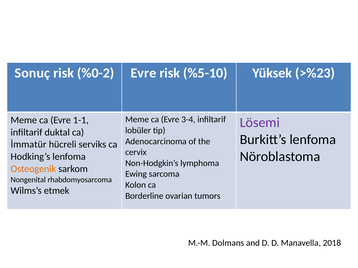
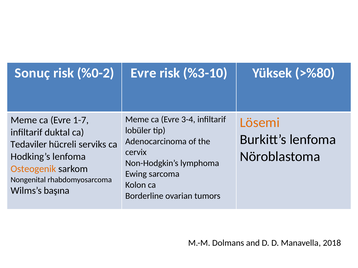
%5-10: %5-10 -> %3-10 (205, 73)
>%23: >%23 -> >%80 (315, 73)
1-1: 1-1 -> 1-7 (81, 120)
Lösemi colour: purple -> orange (260, 123)
İmmatür: İmmatür -> Tedaviler (29, 145)
etmek: etmek -> başına (57, 191)
